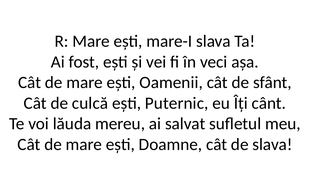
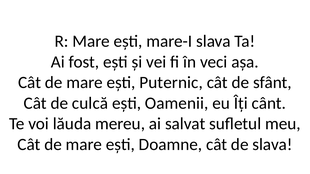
Oamenii: Oamenii -> Puternic (171, 83)
Puternic: Puternic -> Oamenii (177, 103)
